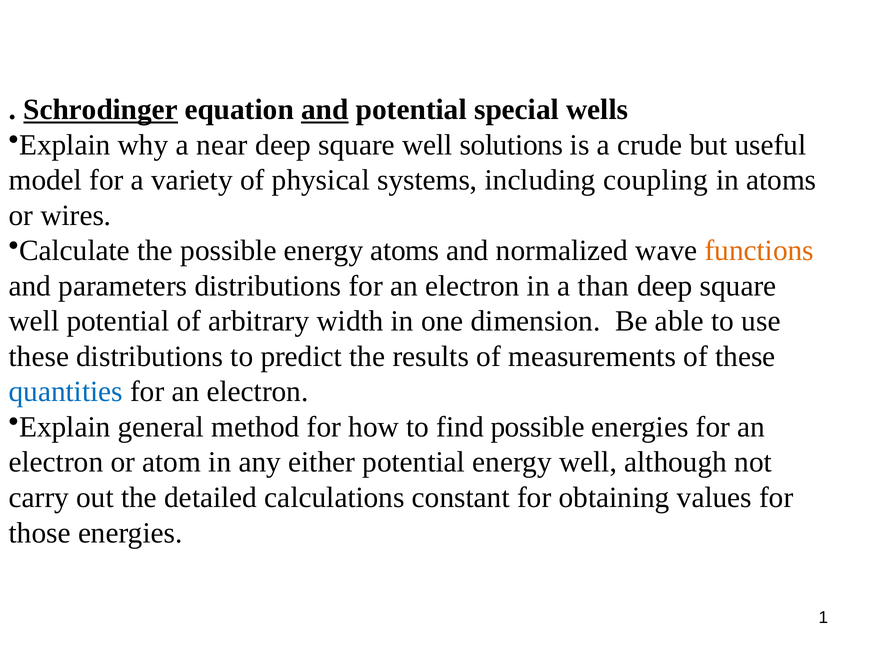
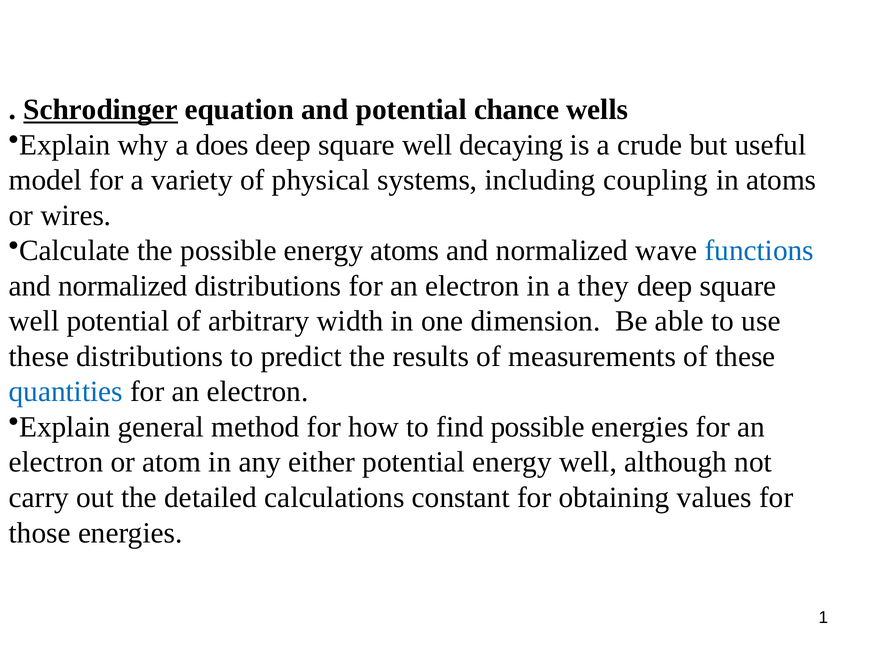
and underline: present -> none (325, 110)
special: special -> chance (517, 110)
near: near -> does (222, 145)
solutions: solutions -> decaying (511, 145)
functions colour: orange -> blue (759, 251)
parameters: parameters -> normalized (123, 286)
than: than -> they (603, 286)
